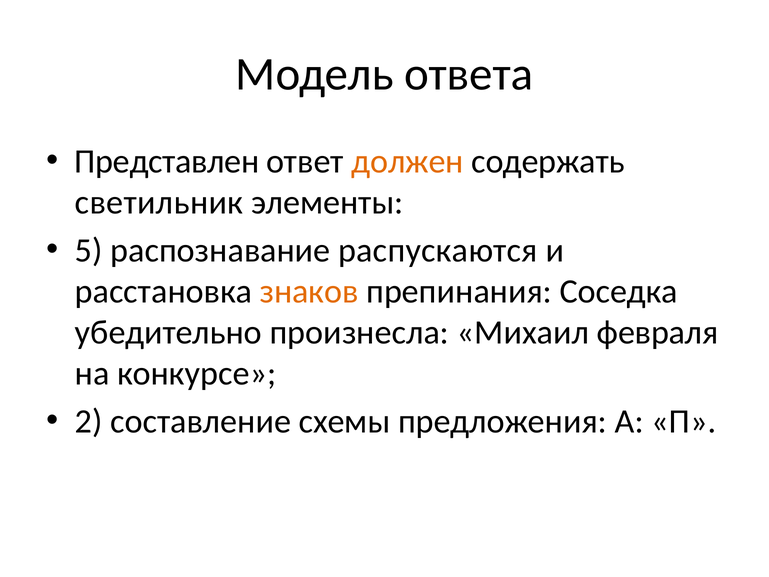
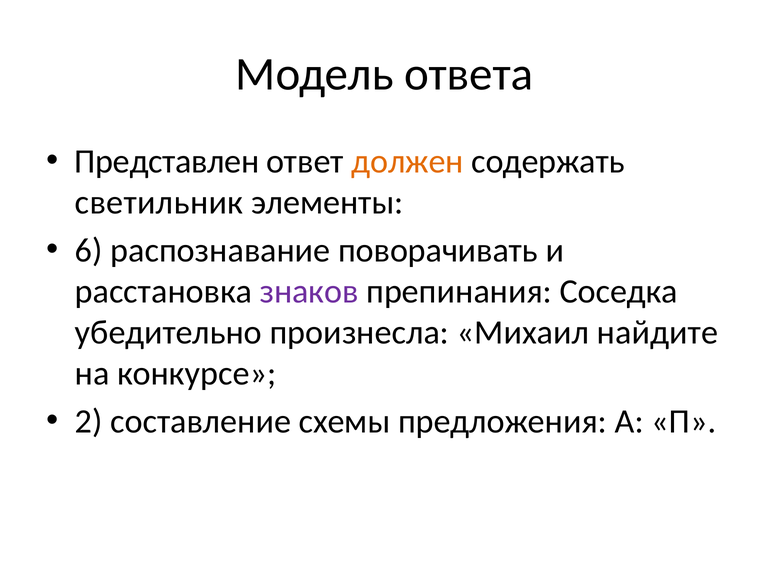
5: 5 -> 6 (89, 250)
распускаются: распускаются -> поворачивать (438, 250)
знаков colour: orange -> purple (309, 291)
февраля: февраля -> найдите (658, 332)
